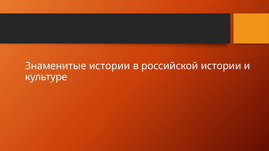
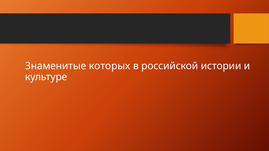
Знаменитые истории: истории -> которых (110, 66)
